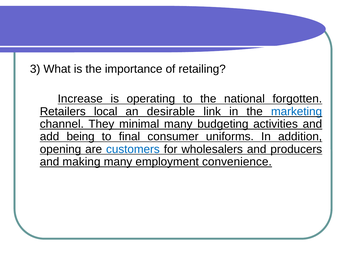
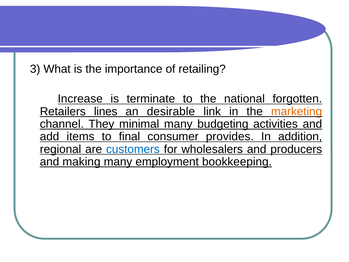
operating: operating -> terminate (151, 99)
local: local -> lines (106, 111)
marketing colour: blue -> orange (297, 111)
being: being -> items (81, 136)
uniforms: uniforms -> provides (230, 136)
opening: opening -> regional (61, 149)
convenience: convenience -> bookkeeping (237, 162)
